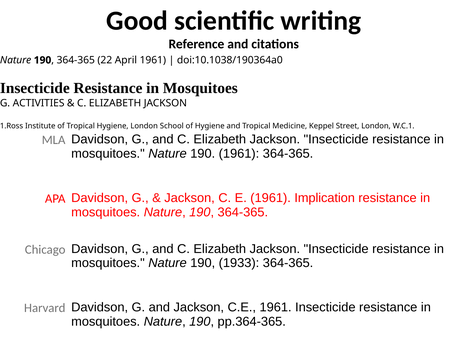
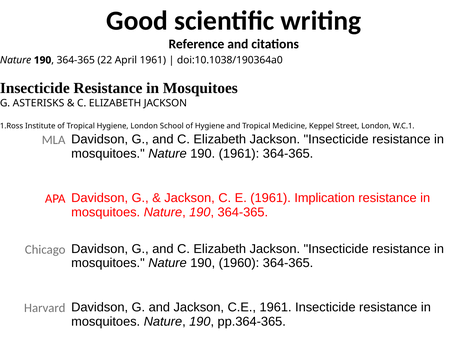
ACTIVITIES: ACTIVITIES -> ASTERISKS (39, 103)
1933: 1933 -> 1960 (239, 263)
